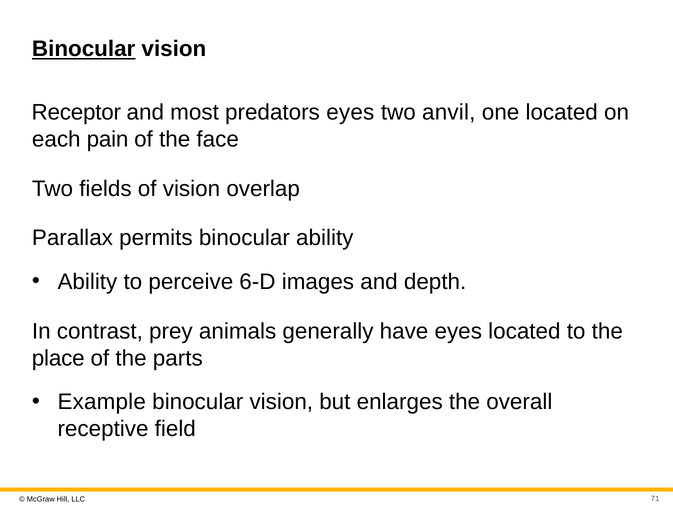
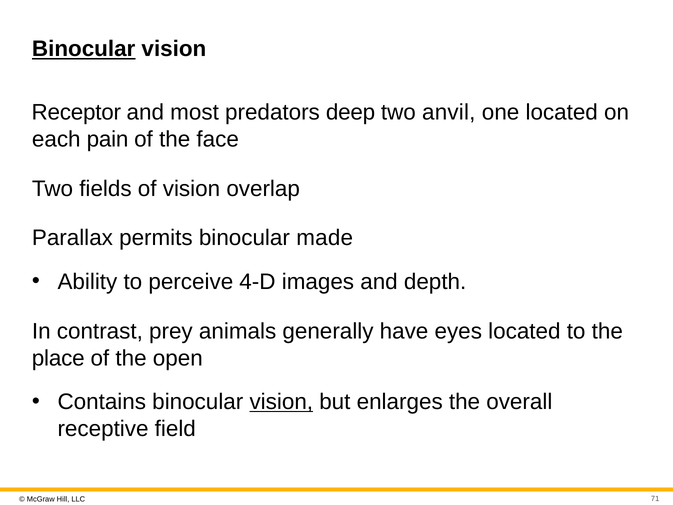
predators eyes: eyes -> deep (351, 112)
binocular ability: ability -> made (325, 238)
6-D: 6-D -> 4-D (257, 282)
parts: parts -> open (178, 358)
Example: Example -> Contains (102, 402)
vision underline: none -> present (281, 402)
